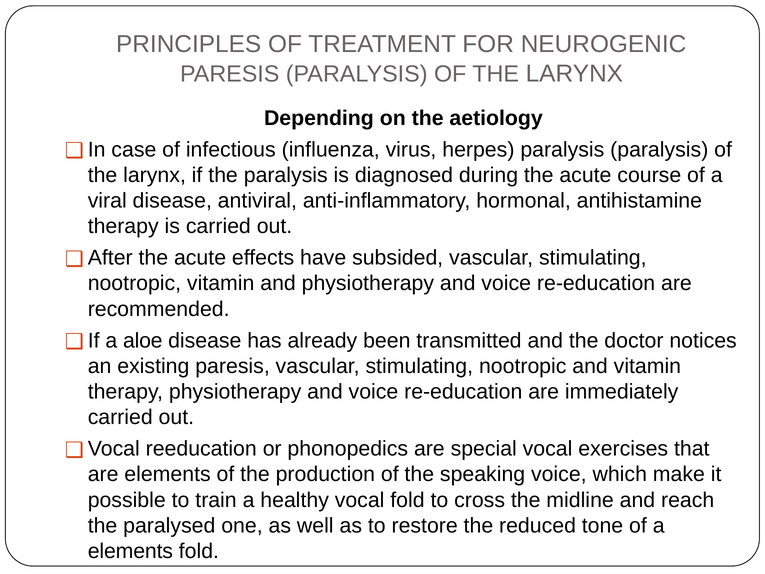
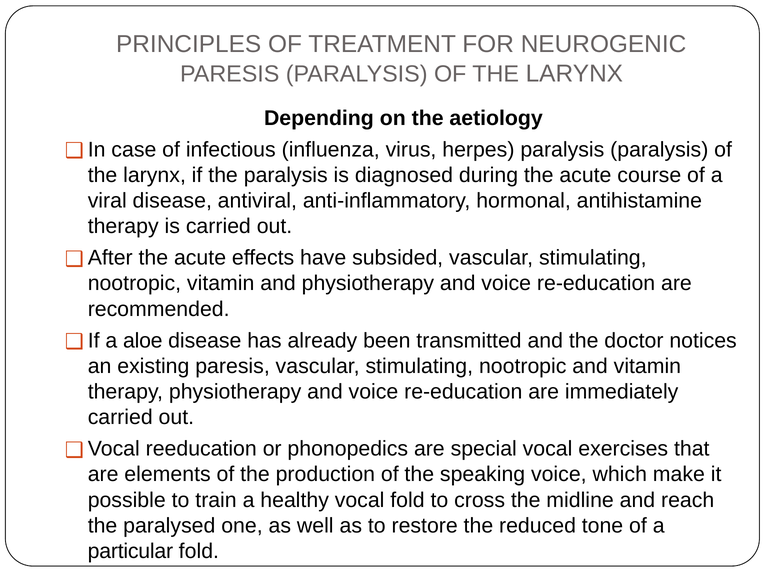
elements: elements -> particular (130, 551)
